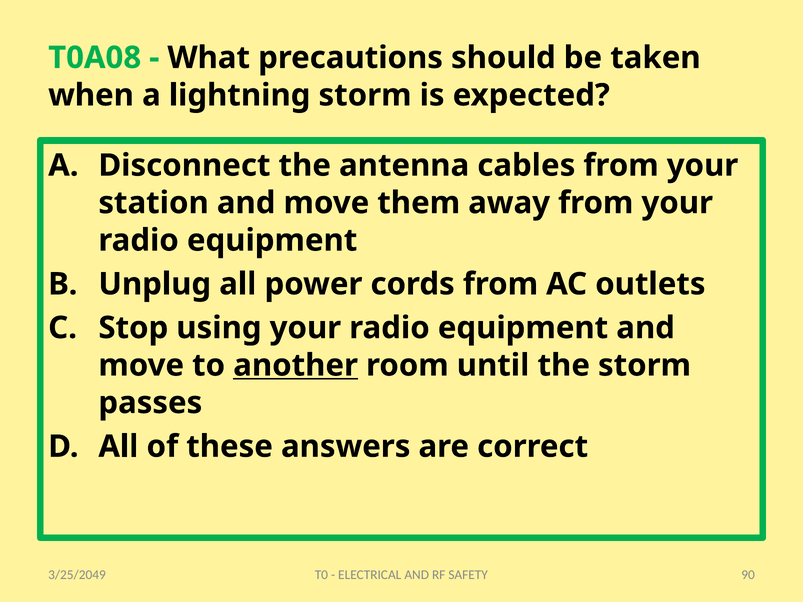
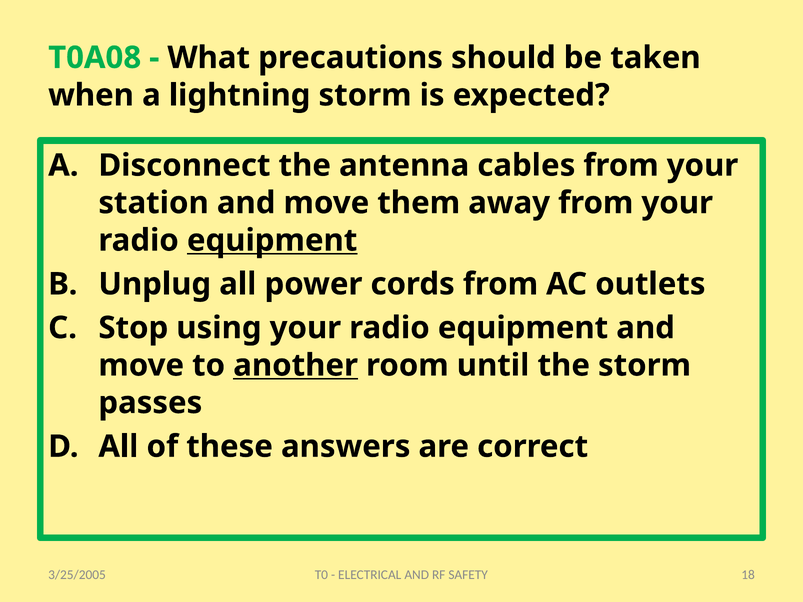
equipment underline: none -> present (272, 240)
90: 90 -> 18 (748, 575)
3/25/2049: 3/25/2049 -> 3/25/2005 (77, 575)
